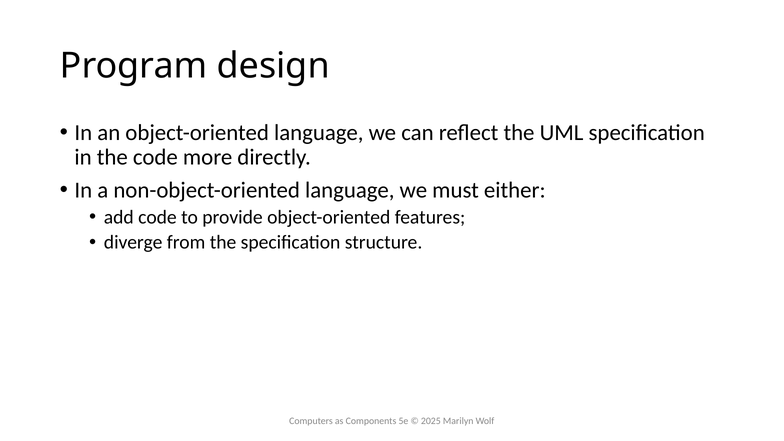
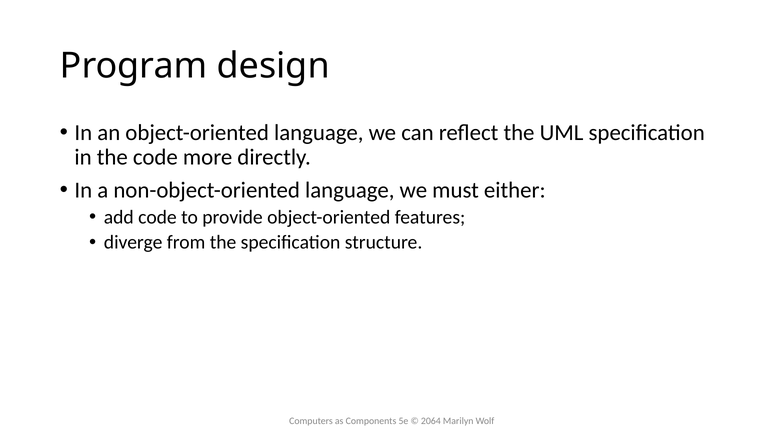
2025: 2025 -> 2064 (431, 421)
